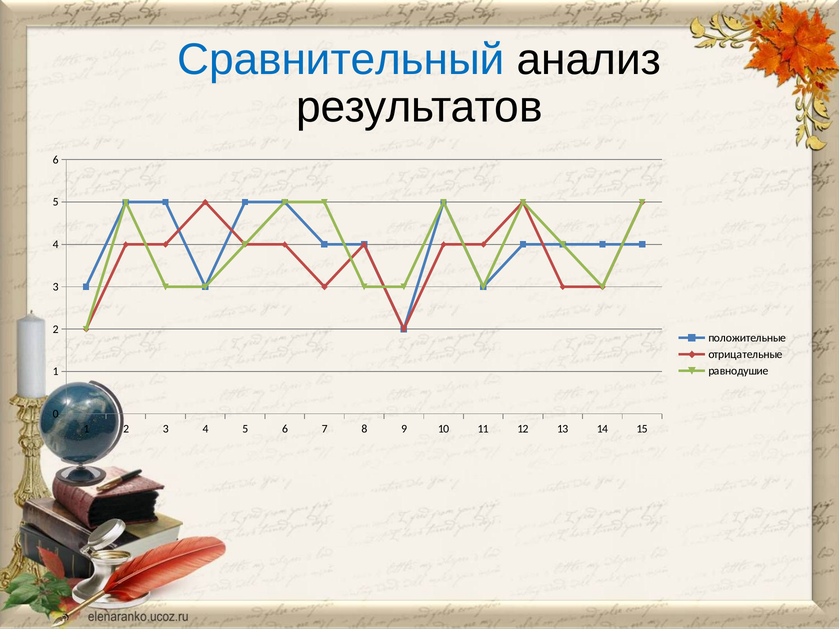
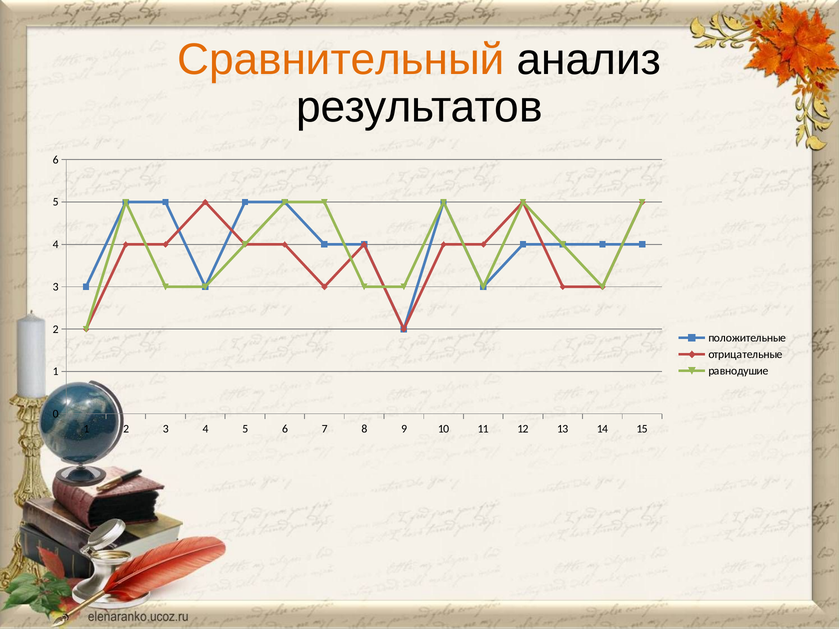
Сравнительный colour: blue -> orange (341, 59)
